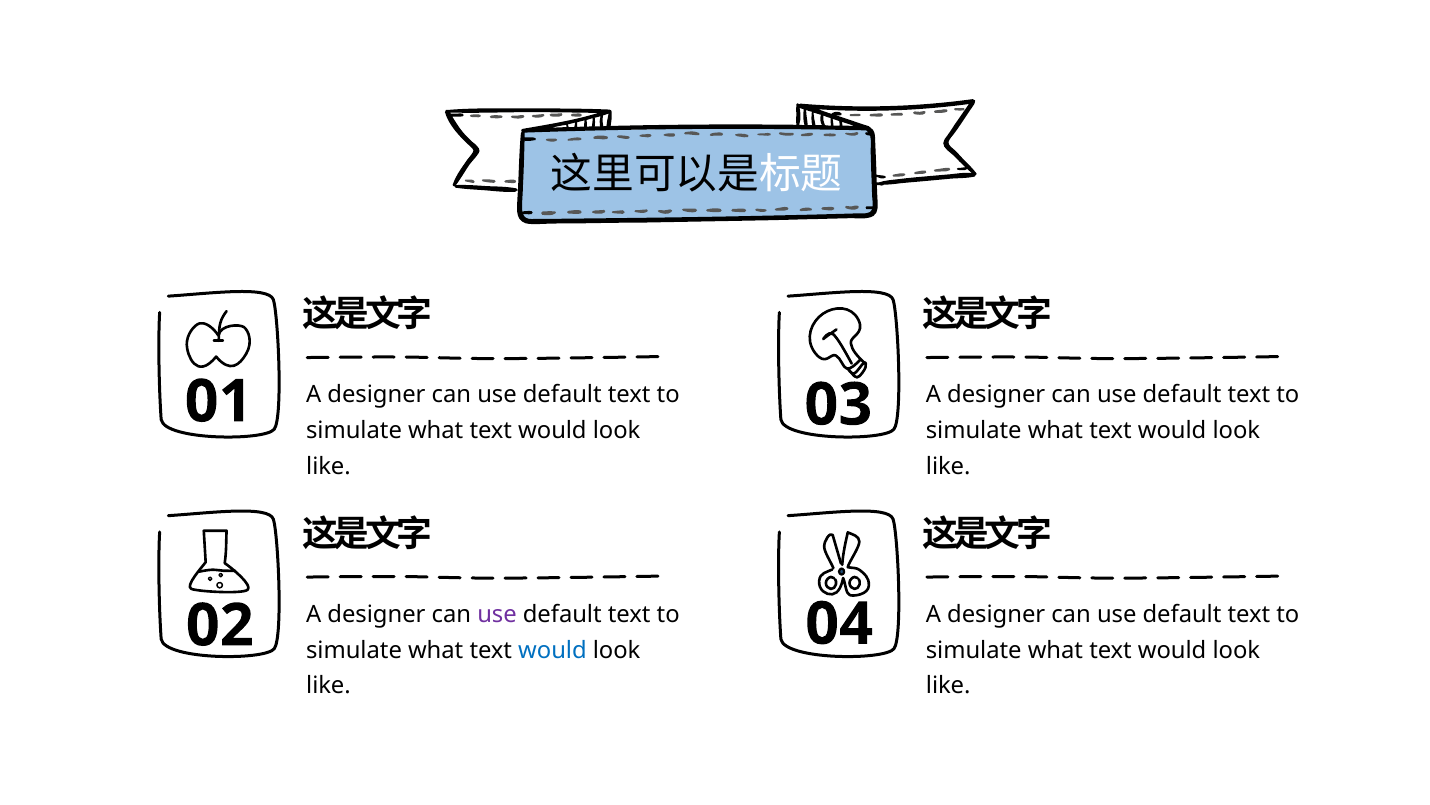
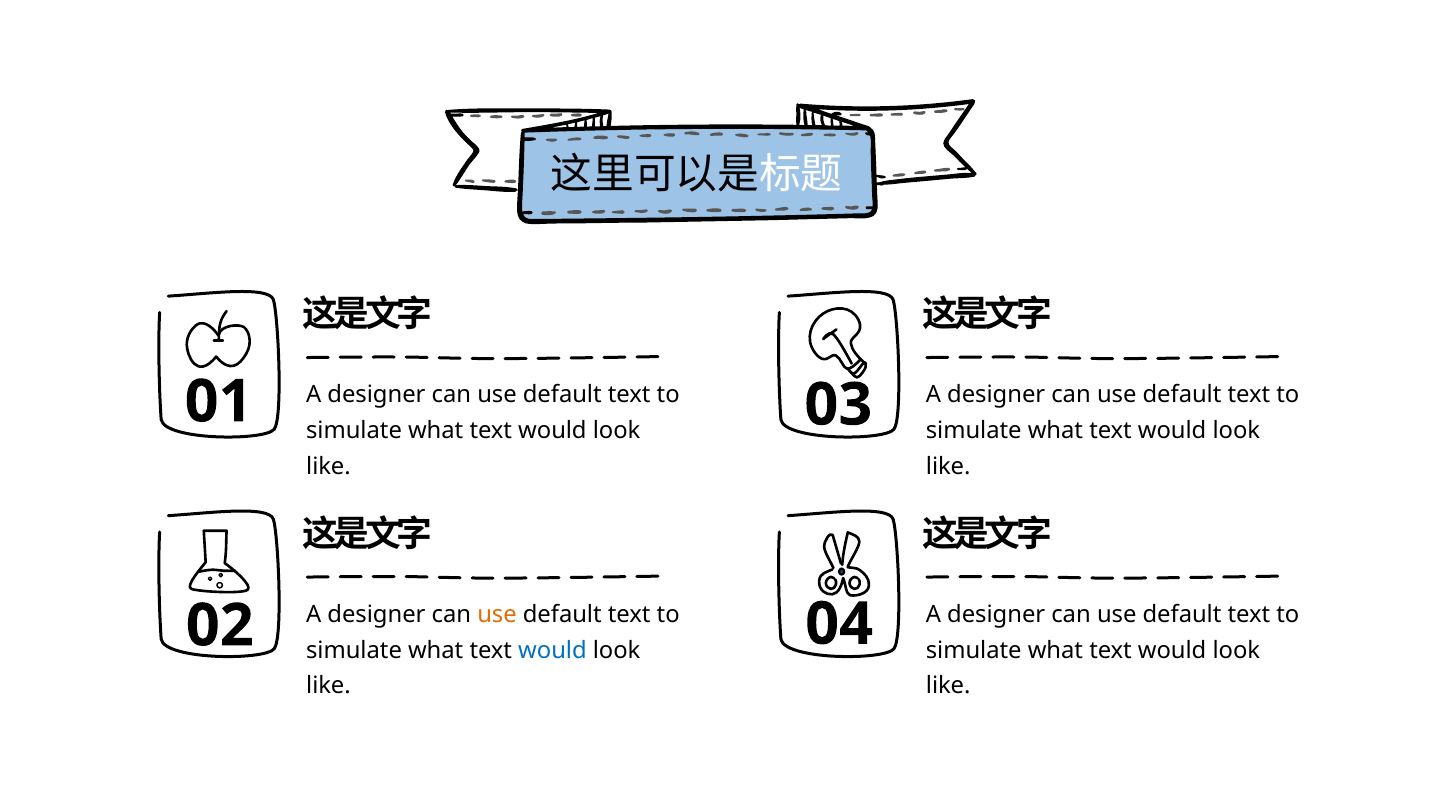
use colour: purple -> orange (497, 614)
